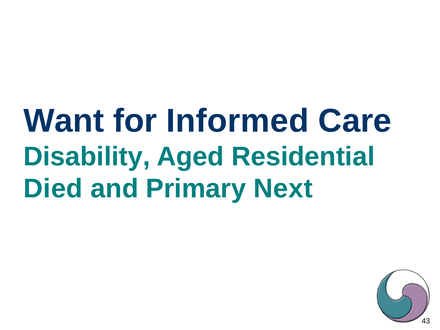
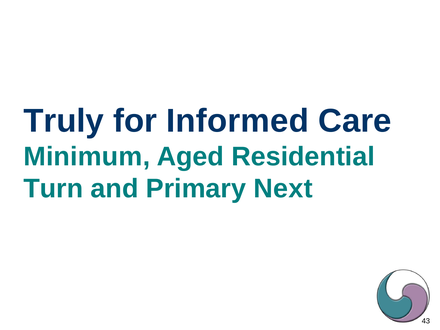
Want: Want -> Truly (64, 121)
Disability: Disability -> Minimum (87, 156)
Died: Died -> Turn (53, 189)
